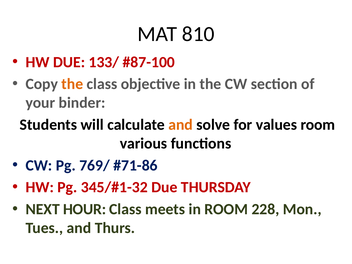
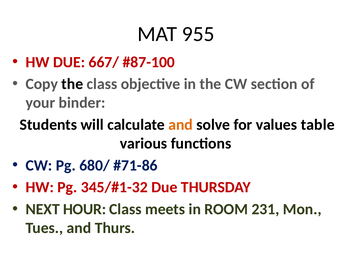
810: 810 -> 955 (198, 34)
133/: 133/ -> 667/ (104, 62)
the colour: orange -> black (72, 84)
values room: room -> table (318, 125)
769/: 769/ -> 680/ (95, 165)
228: 228 -> 231 (265, 209)
